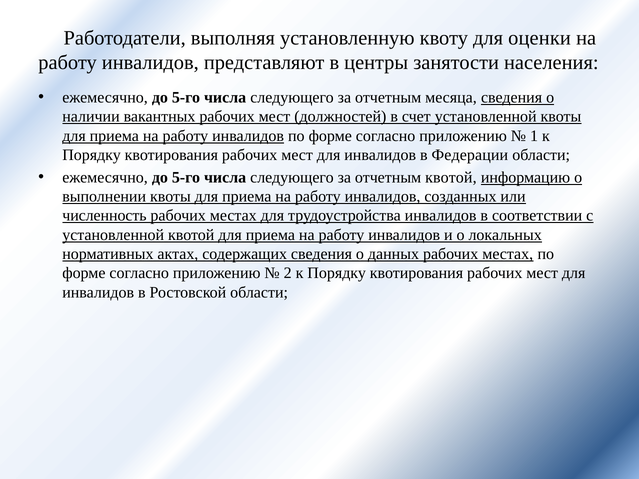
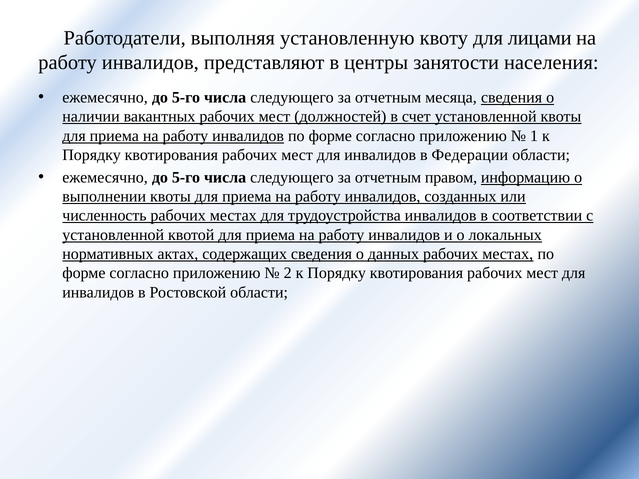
оценки: оценки -> лицами (540, 38)
отчетным квотой: квотой -> правом (451, 177)
